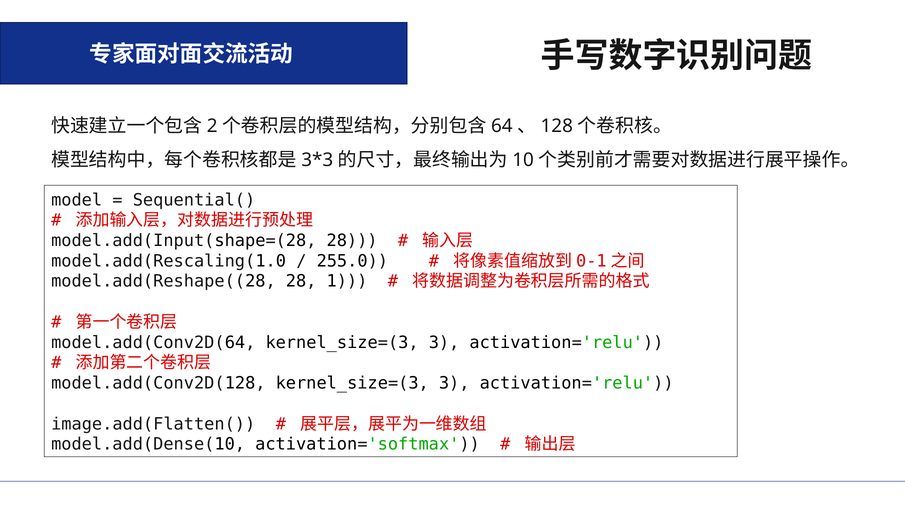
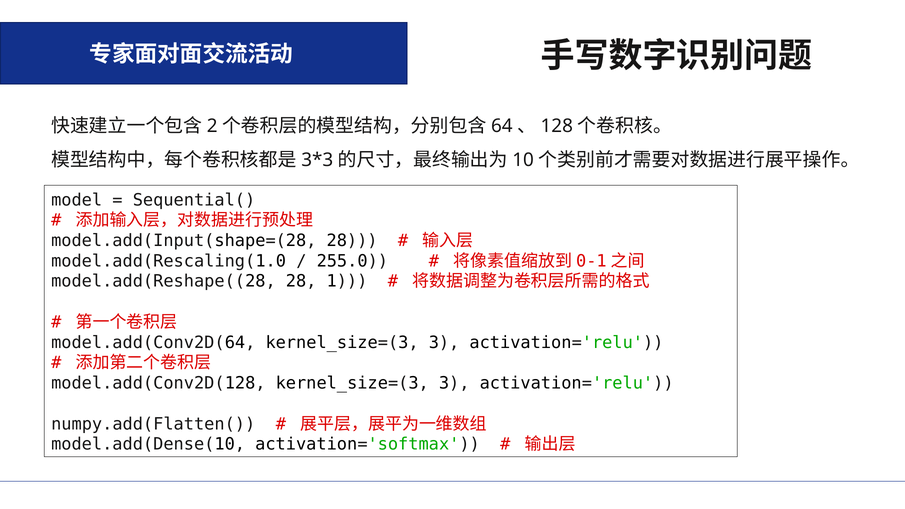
image.add(Flatten(: image.add(Flatten( -> numpy.add(Flatten( (153, 424)
